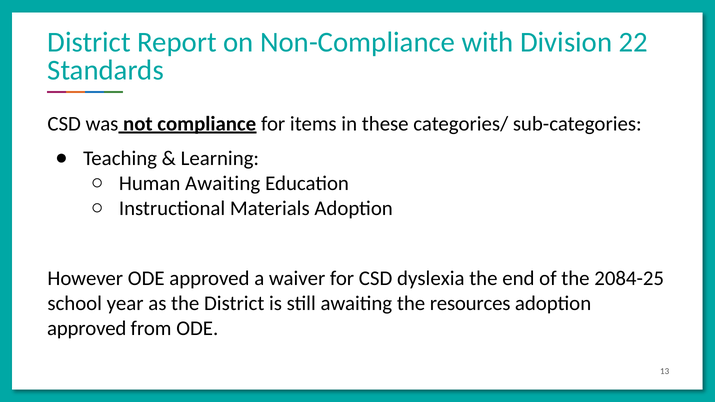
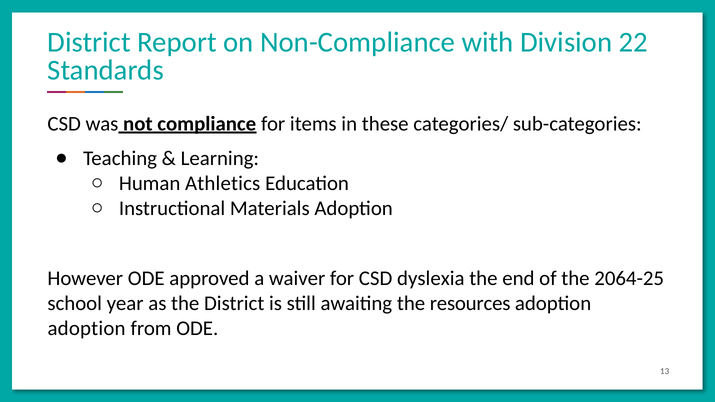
Human Awaiting: Awaiting -> Athletics (223, 184)
2084-25: 2084-25 -> 2064-25 (629, 279)
approved: approved -> adoption (87, 329)
